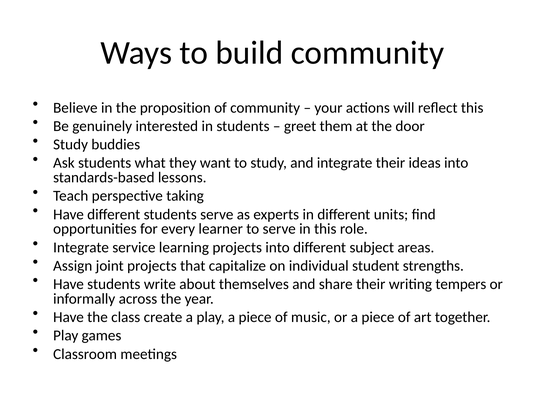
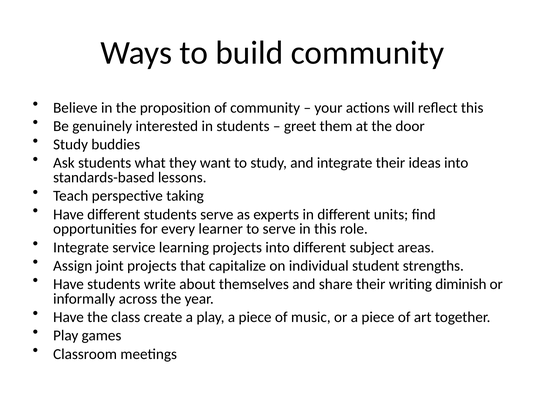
tempers: tempers -> diminish (461, 284)
